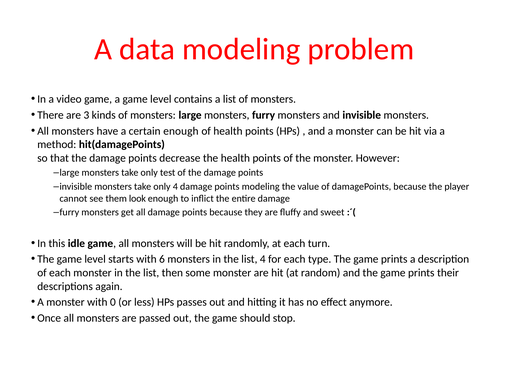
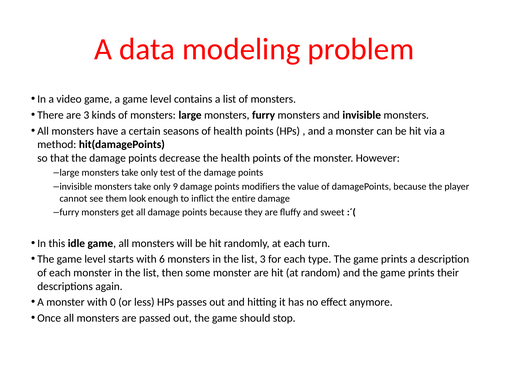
certain enough: enough -> seasons (181, 131)
only 4: 4 -> 9 (175, 186)
points modeling: modeling -> modifiers (261, 186)
list 4: 4 -> 3 (263, 259)
